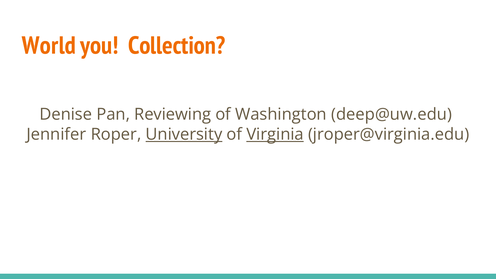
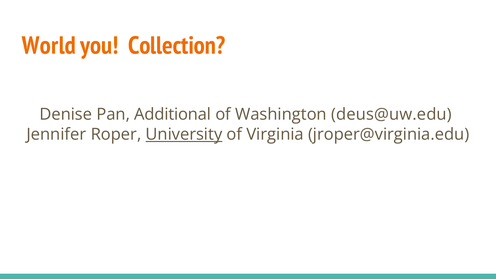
Reviewing: Reviewing -> Additional (173, 114)
deep@uw.edu: deep@uw.edu -> deus@uw.edu (391, 114)
Virginia underline: present -> none (275, 134)
